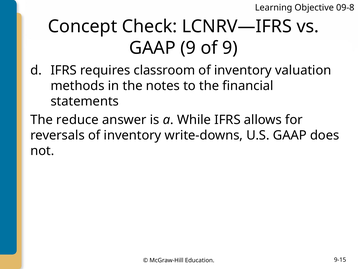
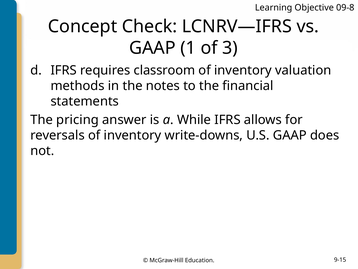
GAAP 9: 9 -> 1 (188, 48)
of 9: 9 -> 3 (230, 48)
reduce: reduce -> pricing (78, 120)
